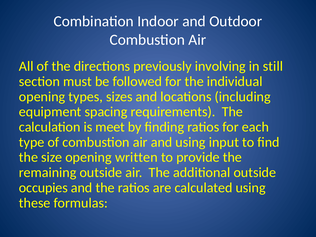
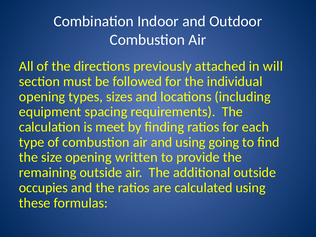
involving: involving -> attached (220, 66)
still: still -> will (273, 66)
input: input -> going (224, 142)
